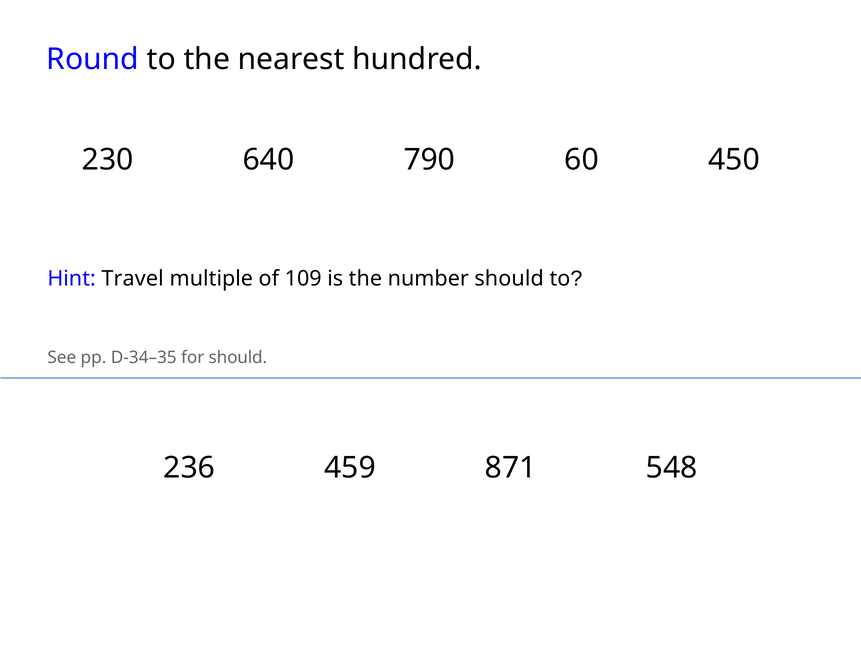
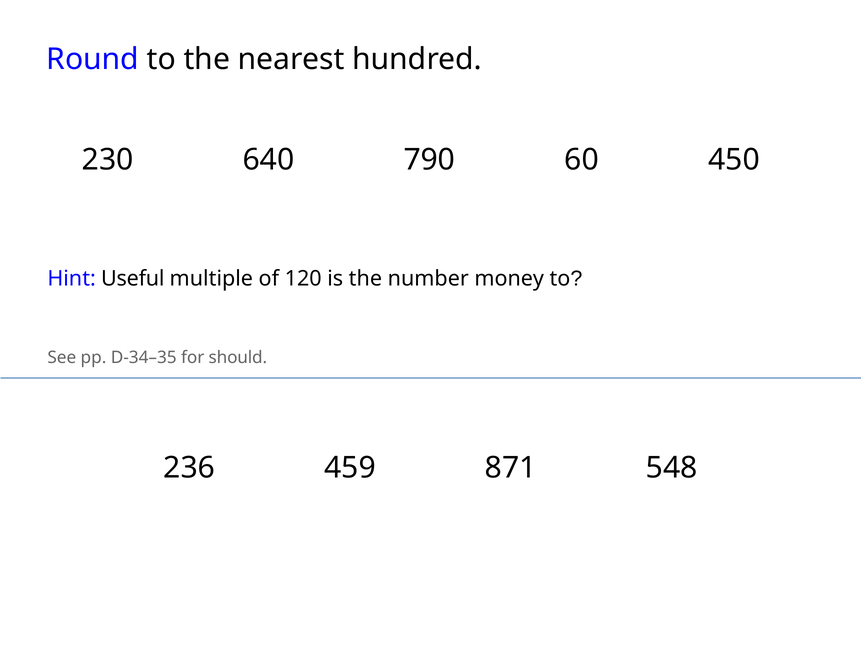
Travel: Travel -> Useful (133, 279)
109: 109 -> 120 (303, 279)
number should: should -> money (509, 279)
